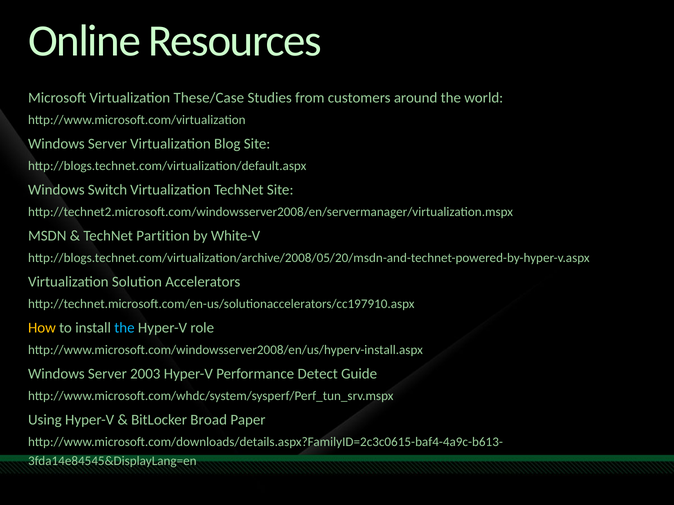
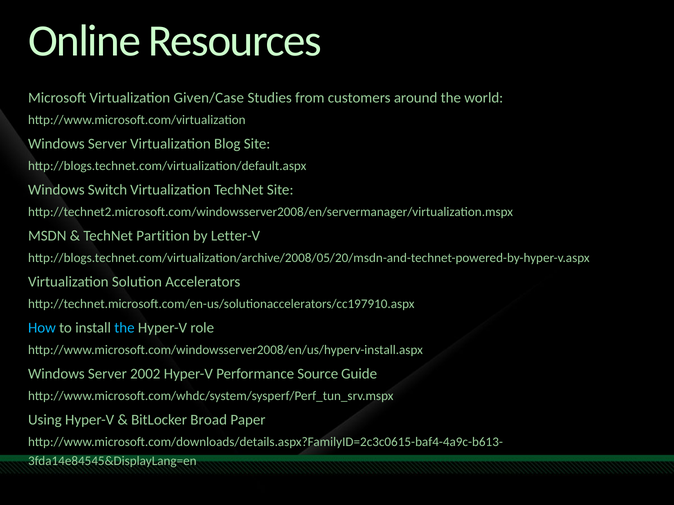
These/Case: These/Case -> Given/Case (209, 98)
White-V: White-V -> Letter-V (236, 236)
How colour: yellow -> light blue (42, 328)
2003: 2003 -> 2002 (145, 374)
Detect: Detect -> Source (318, 374)
